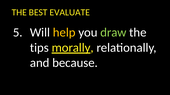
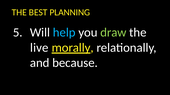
EVALUATE: EVALUATE -> PLANNING (70, 12)
help colour: yellow -> light blue (64, 33)
tips: tips -> live (39, 48)
